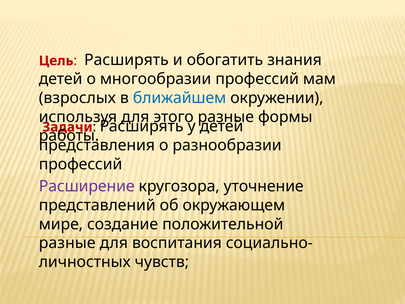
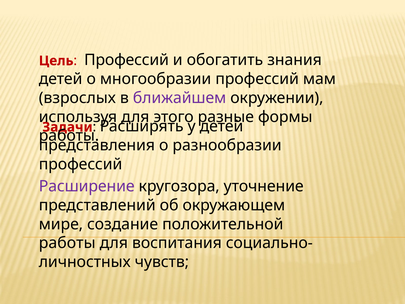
Расширять: Расширять -> Профессий (126, 60)
ближайшем colour: blue -> purple (180, 98)
разные: разные -> работы (67, 243)
